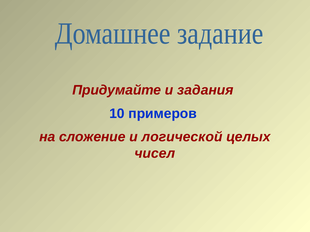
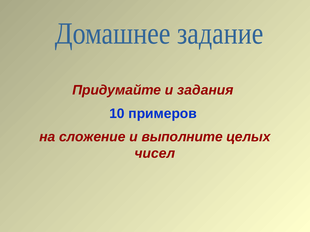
логической: логической -> выполните (182, 137)
